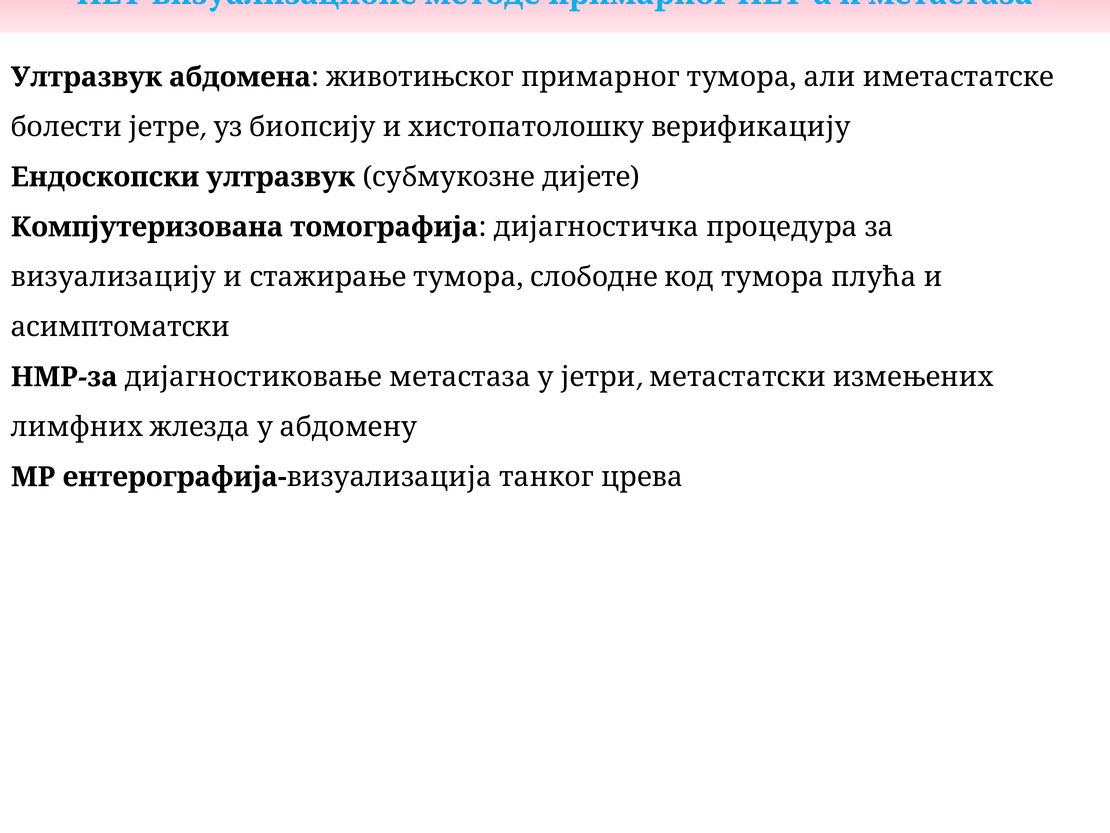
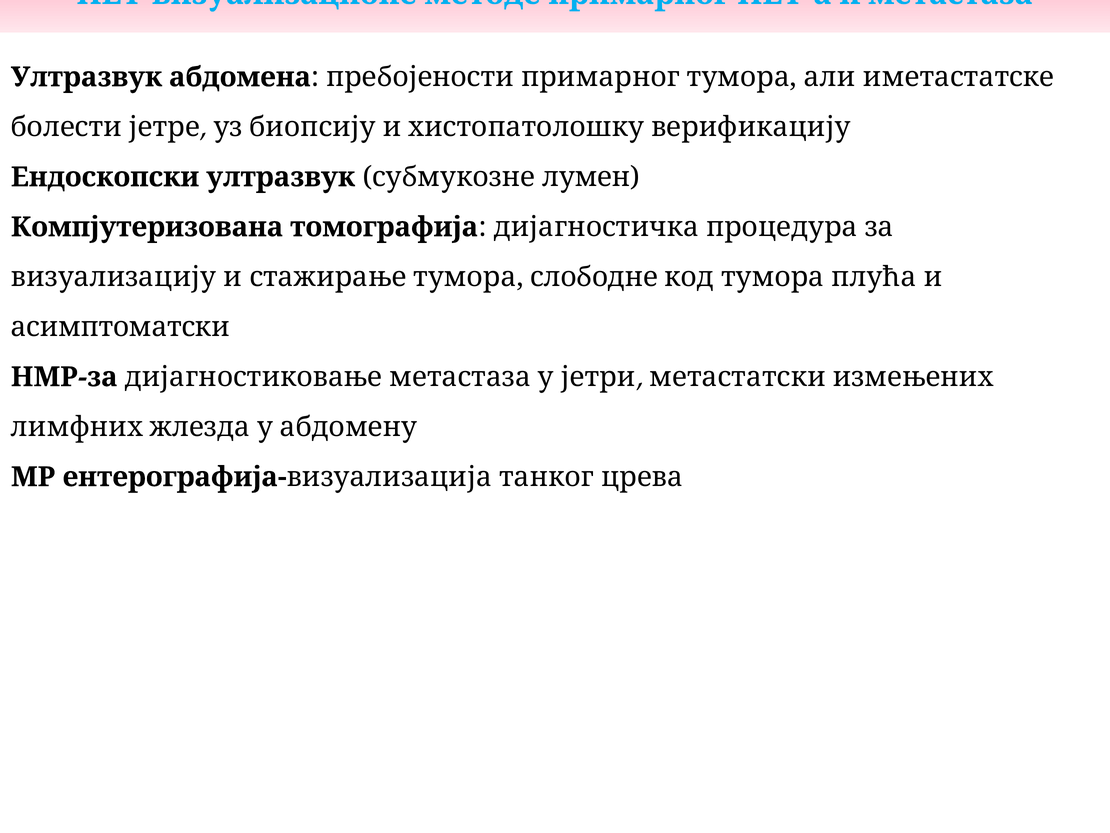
животињског: животињског -> пребојености (420, 77)
дијете: дијете -> лумен (591, 177)
